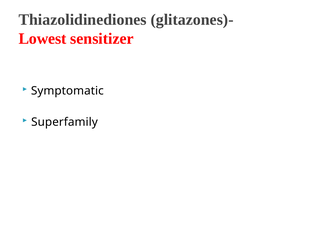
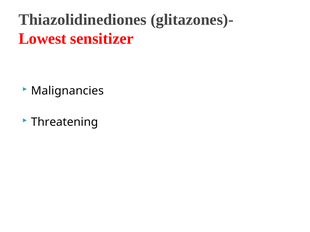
Symptomatic: Symptomatic -> Malignancies (67, 91)
Superfamily: Superfamily -> Threatening (65, 122)
